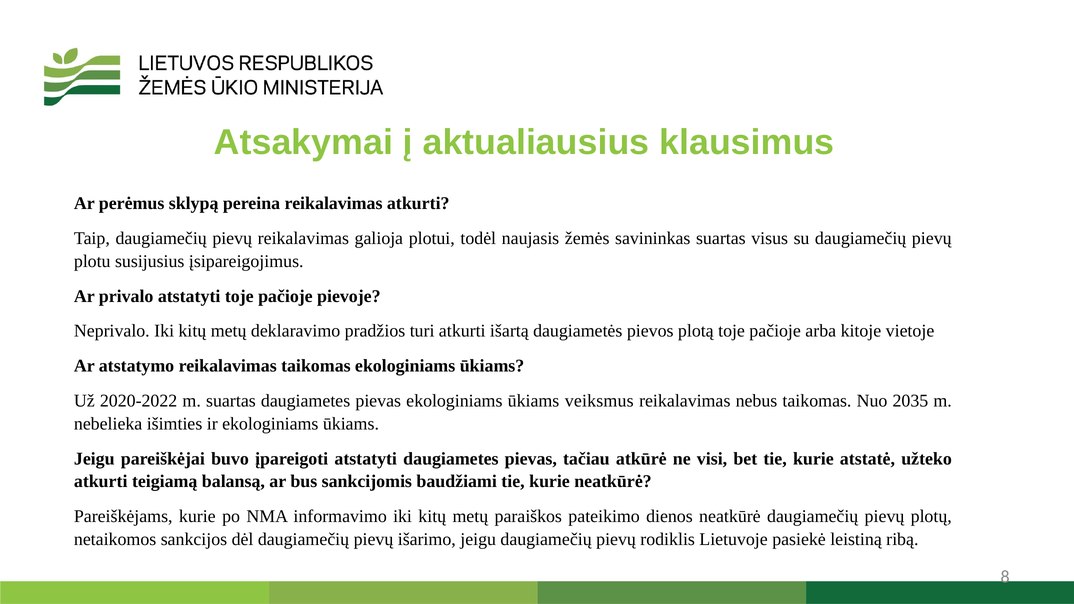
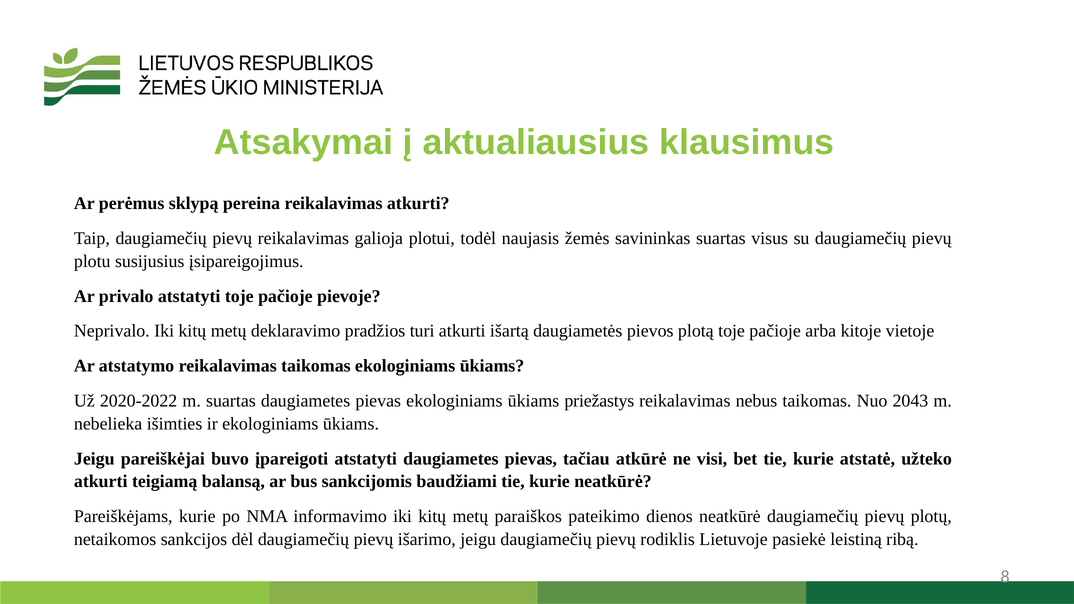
veiksmus: veiksmus -> priežastys (599, 401)
2035: 2035 -> 2043 (910, 401)
